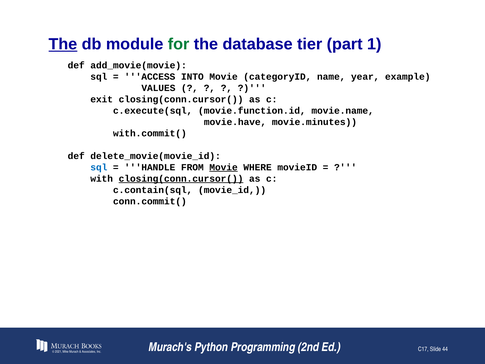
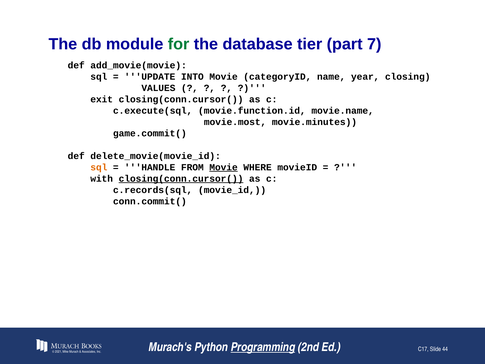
The underline: present -> none (63, 44)
1: 1 -> 7 (374, 44)
ACCESS: ACCESS -> UPDATE (150, 77)
example: example -> closing (408, 77)
movie.have: movie.have -> movie.most (235, 122)
with.commit(: with.commit( -> game.commit( (150, 133)
sql colour: blue -> orange (99, 167)
c.contain(sql: c.contain(sql -> c.records(sql (153, 190)
Programming underline: none -> present (263, 347)
